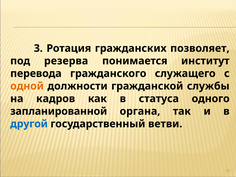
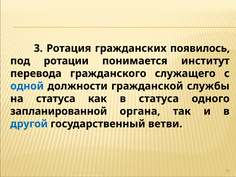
позволяет: позволяет -> появилось (200, 48)
резерва: резерва -> ротации (66, 61)
одной colour: orange -> blue (27, 86)
на кадров: кадров -> статуса (56, 99)
